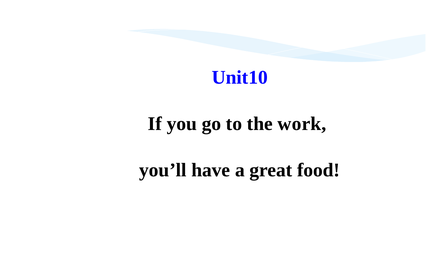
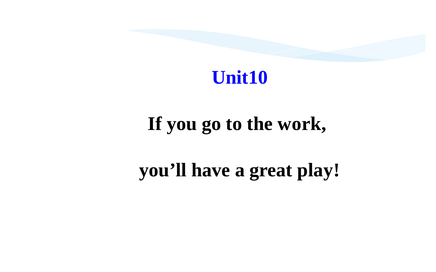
food: food -> play (318, 171)
